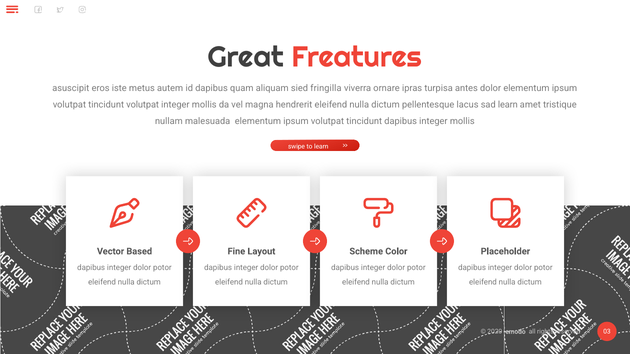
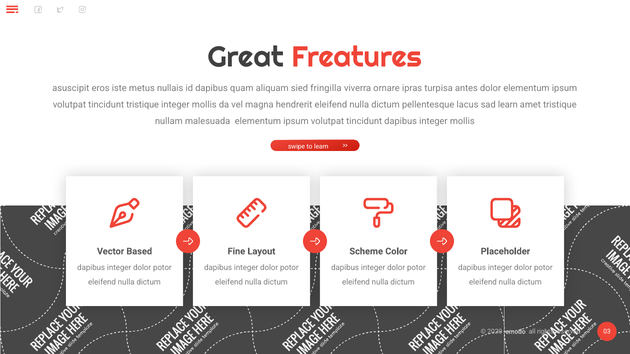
autem: autem -> nullais (170, 88)
tincidunt volutpat: volutpat -> tristique (143, 105)
